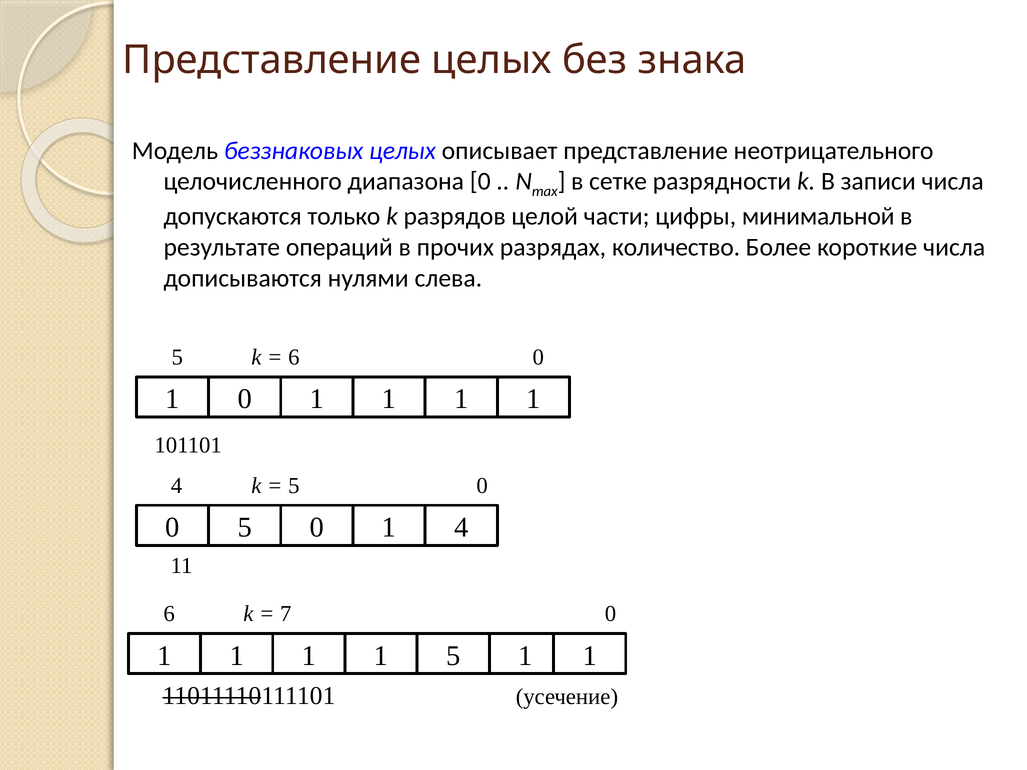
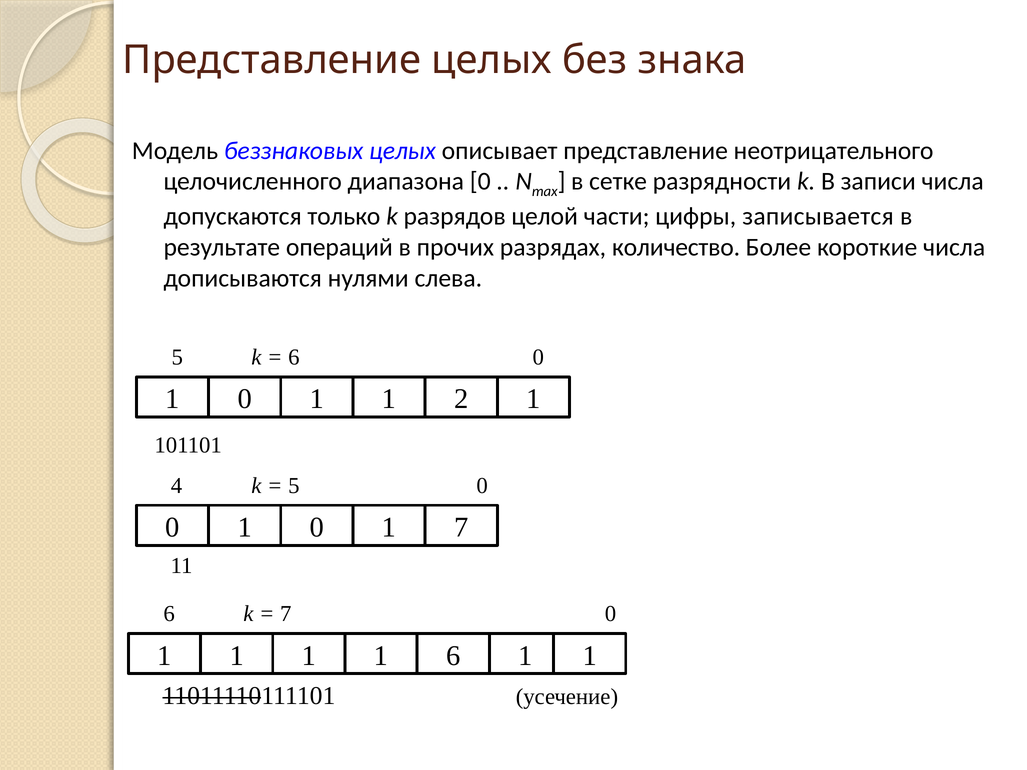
минимальной: минимальной -> записывается (818, 217)
0 1 1 1: 1 -> 2 (461, 399)
5: 5 -> 1 (245, 527)
1 4: 4 -> 7 (461, 527)
5: 5 -> 6 (453, 656)
